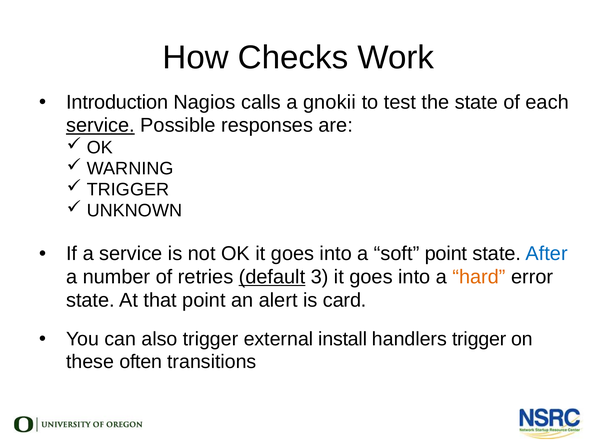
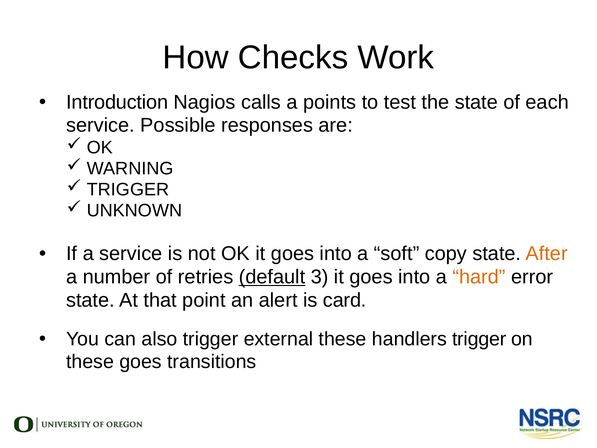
gnokii: gnokii -> points (330, 102)
service underline: present -> none (100, 125)
soft point: point -> copy (446, 254)
After colour: blue -> orange (547, 254)
external install: install -> these (343, 339)
these often: often -> goes (141, 361)
